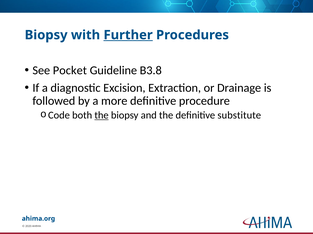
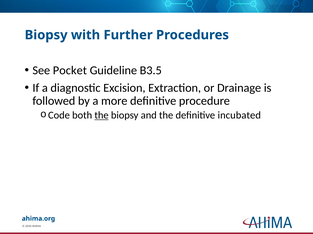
Further underline: present -> none (128, 35)
B3.8: B3.8 -> B3.5 (151, 71)
substitute: substitute -> incubated (239, 116)
